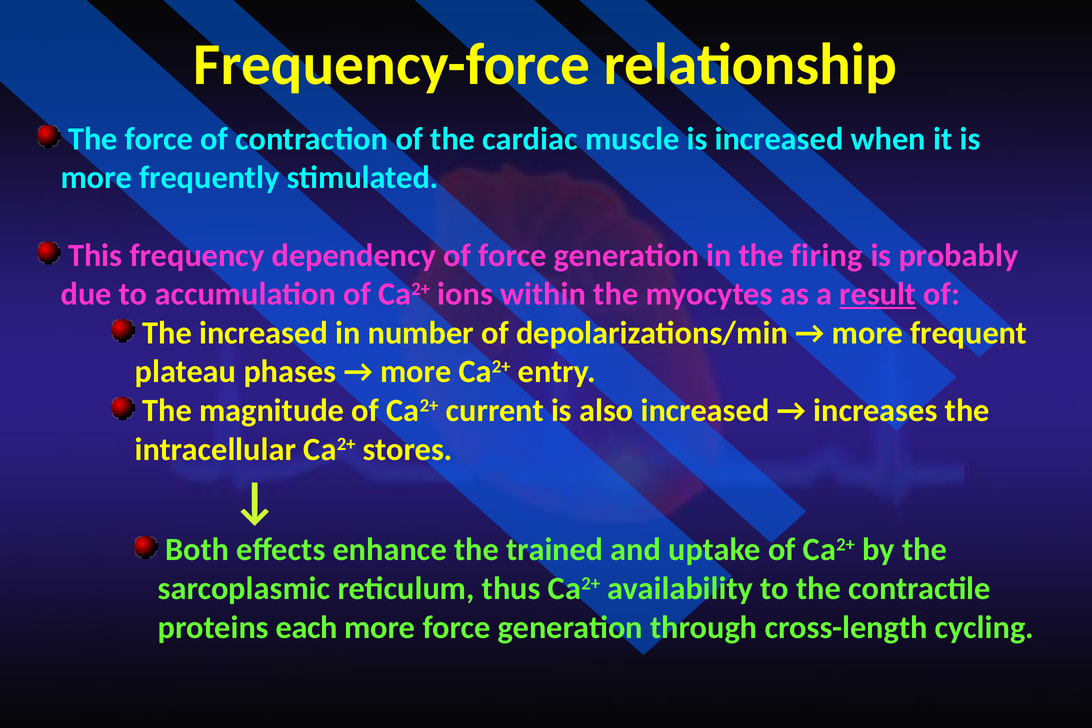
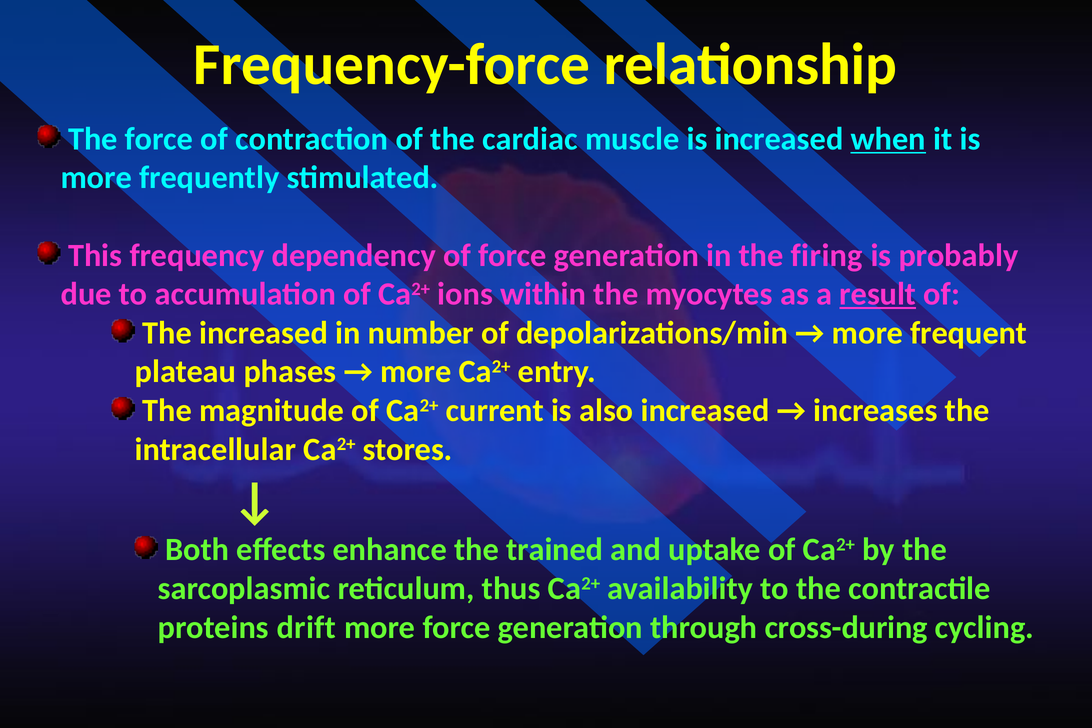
when underline: none -> present (888, 139)
each: each -> drift (306, 627)
cross-length: cross-length -> cross-during (846, 627)
